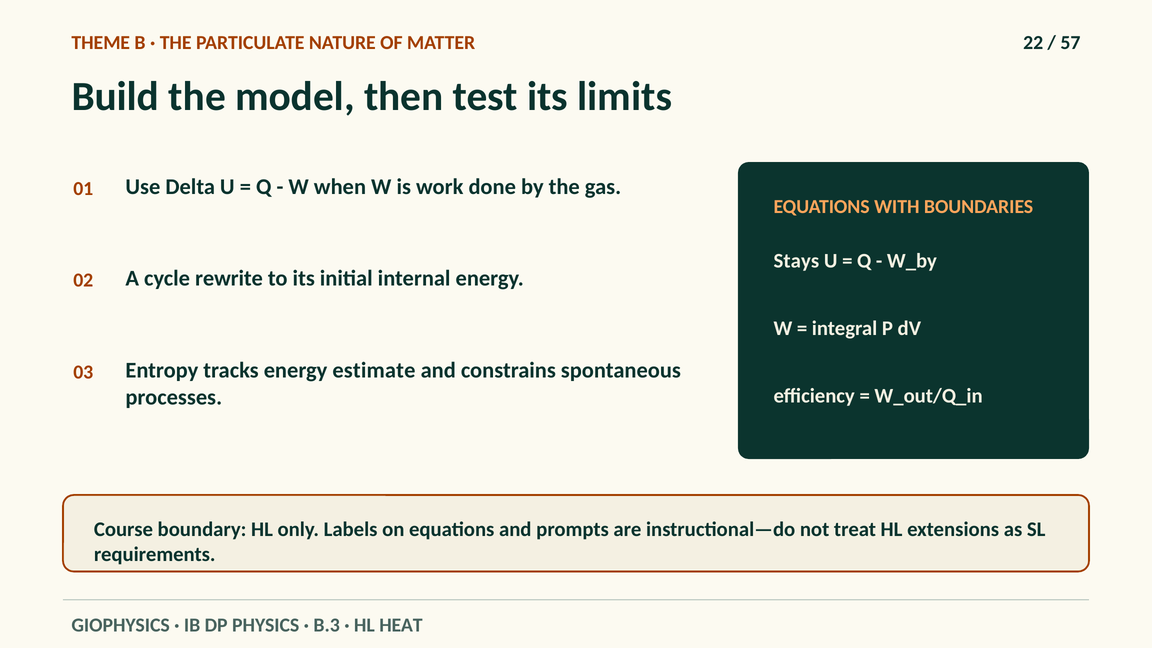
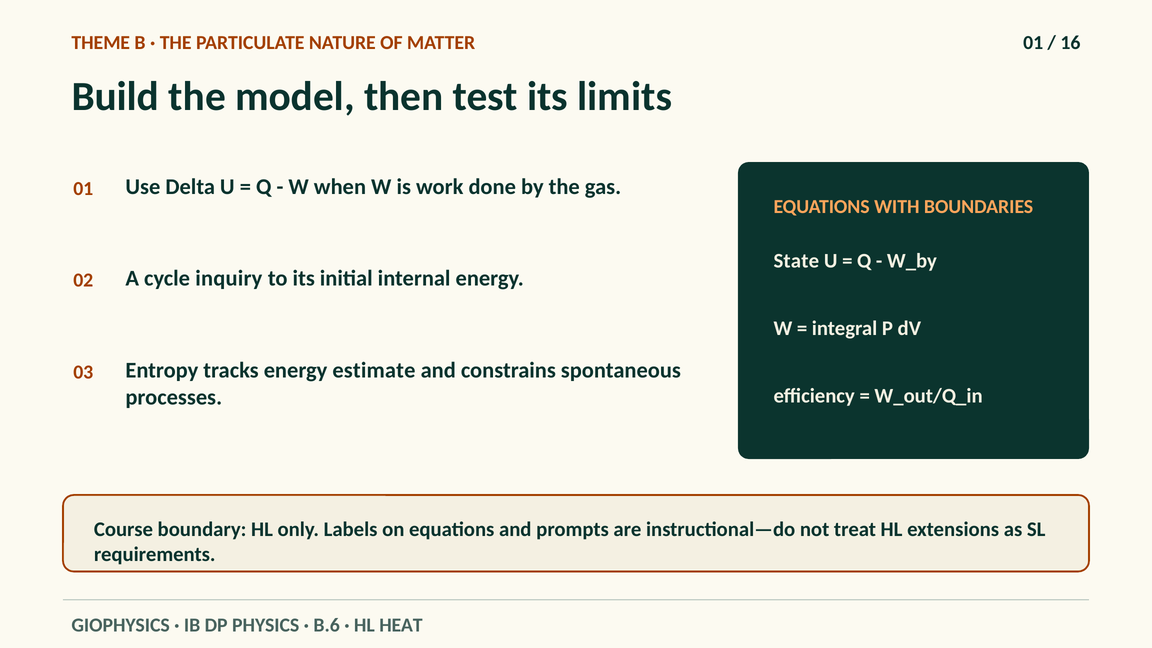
MATTER 22: 22 -> 01 (1033, 43)
57: 57 -> 16 (1070, 43)
Stays: Stays -> State (796, 261)
rewrite: rewrite -> inquiry (229, 278)
B.3: B.3 -> B.6 (327, 625)
